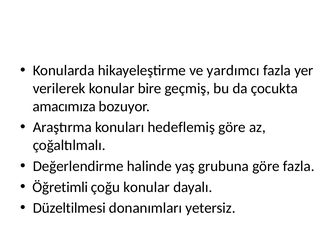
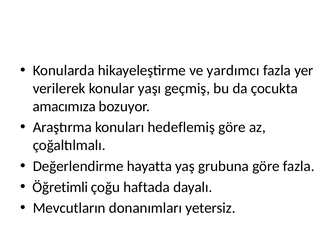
bire: bire -> yaşı (149, 88)
halinde: halinde -> hayatta (149, 166)
çoğu konular: konular -> haftada (147, 187)
Düzeltilmesi: Düzeltilmesi -> Mevcutların (69, 208)
